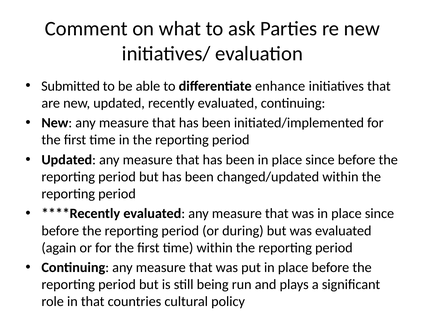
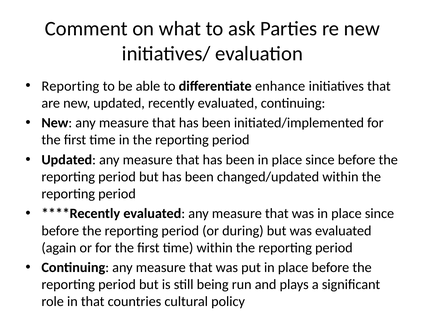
Submitted: Submitted -> Reporting (70, 86)
